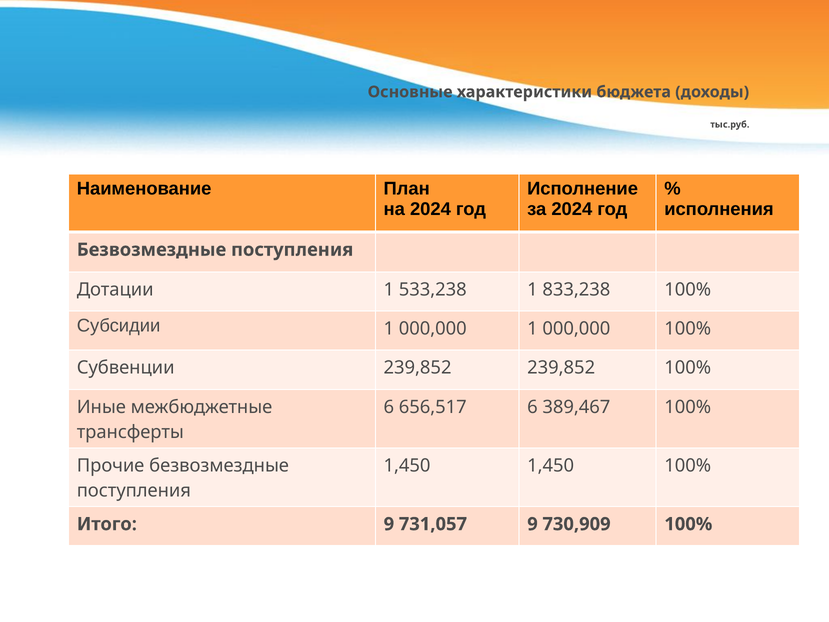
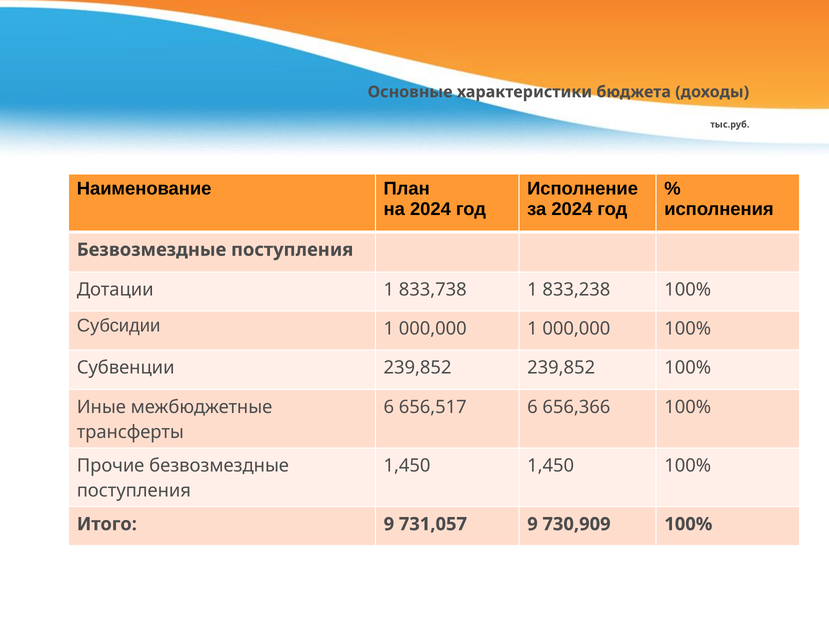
533,238: 533,238 -> 833,738 (433, 289)
389,467: 389,467 -> 656,366 (576, 407)
